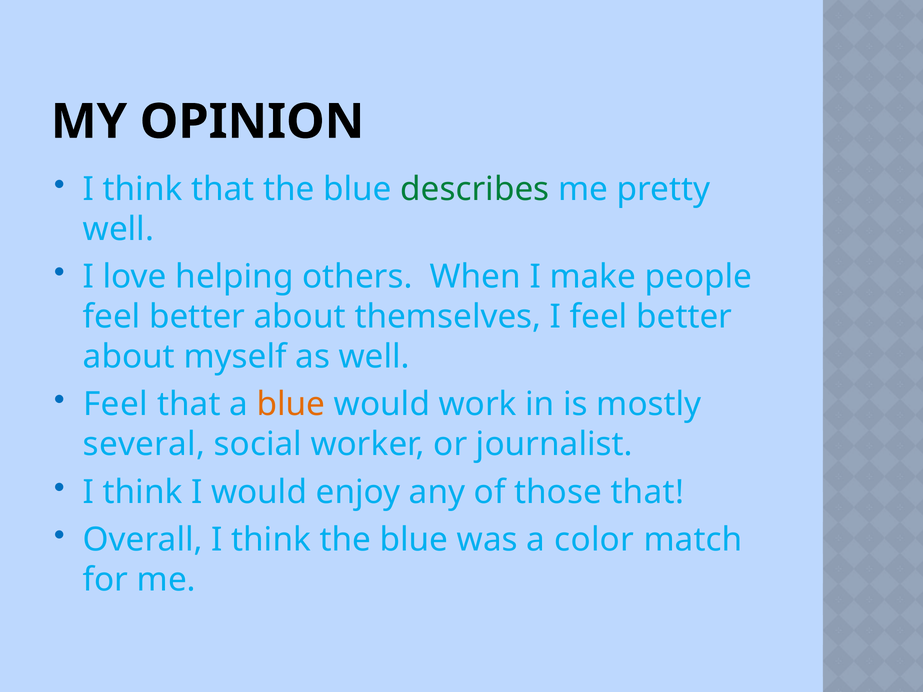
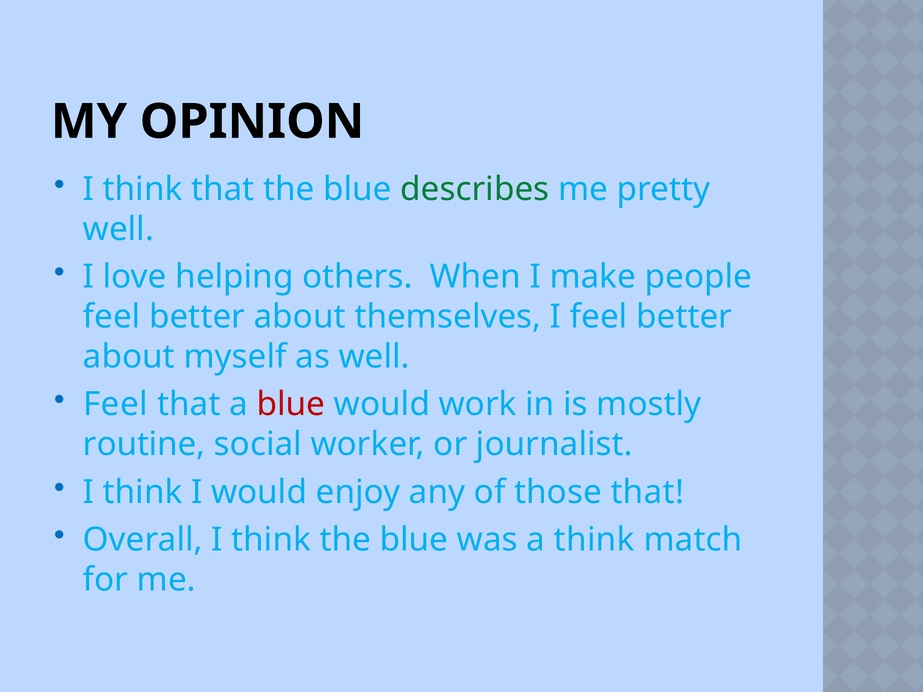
blue colour: orange -> red (291, 405)
several: several -> routine (144, 445)
a color: color -> think (594, 540)
